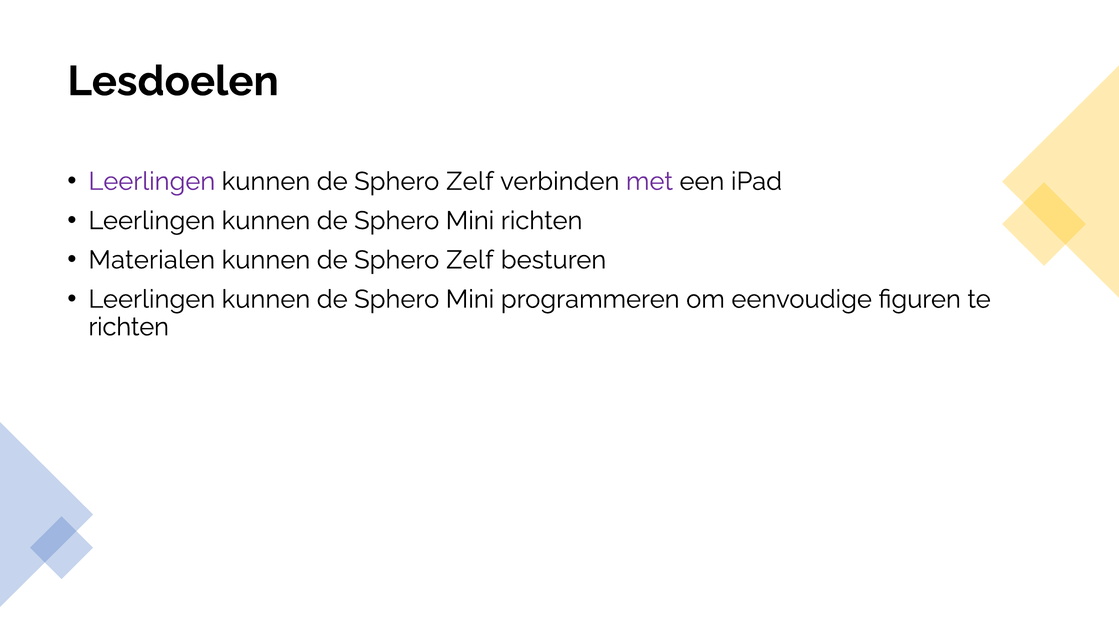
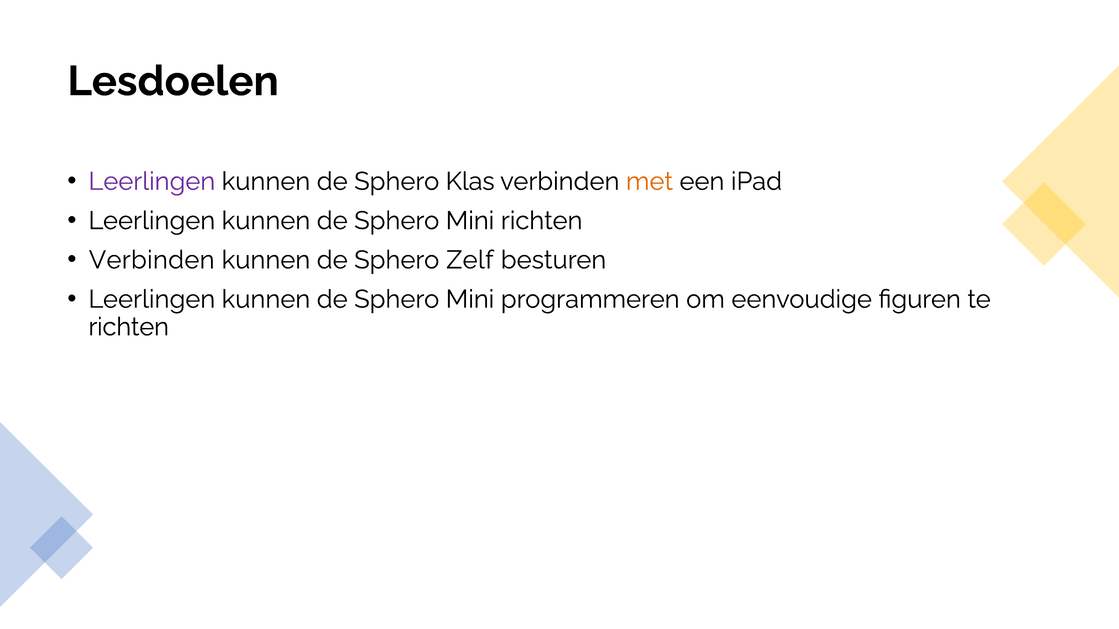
Zelf: Zelf -> Klas (470, 182)
met colour: purple -> orange (649, 182)
Materialen: Materialen -> Verbinden (152, 260)
